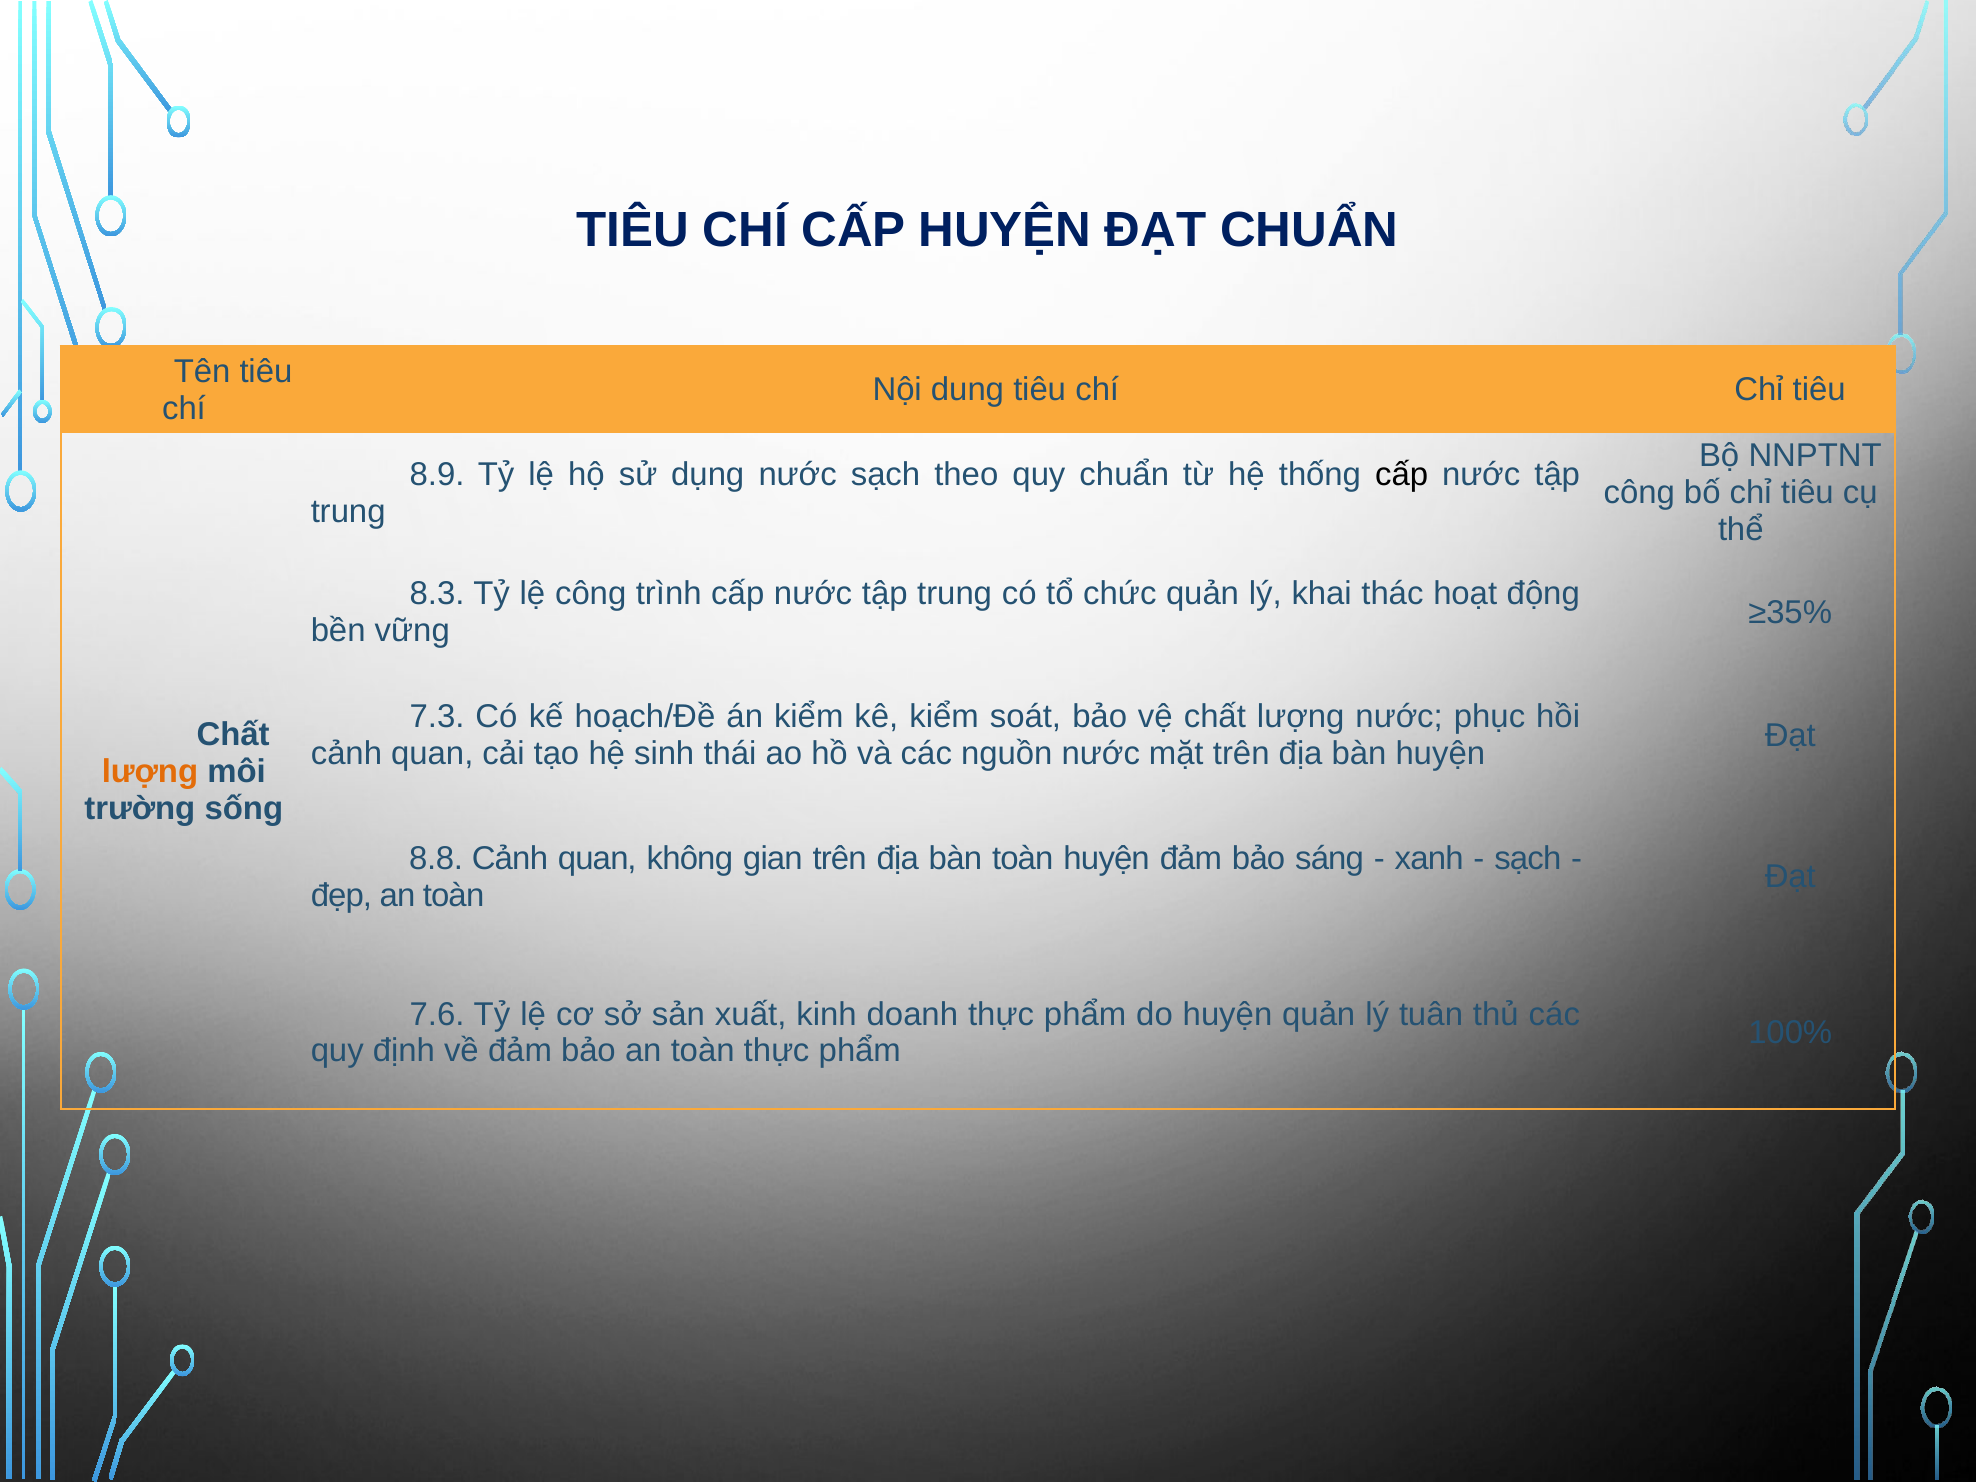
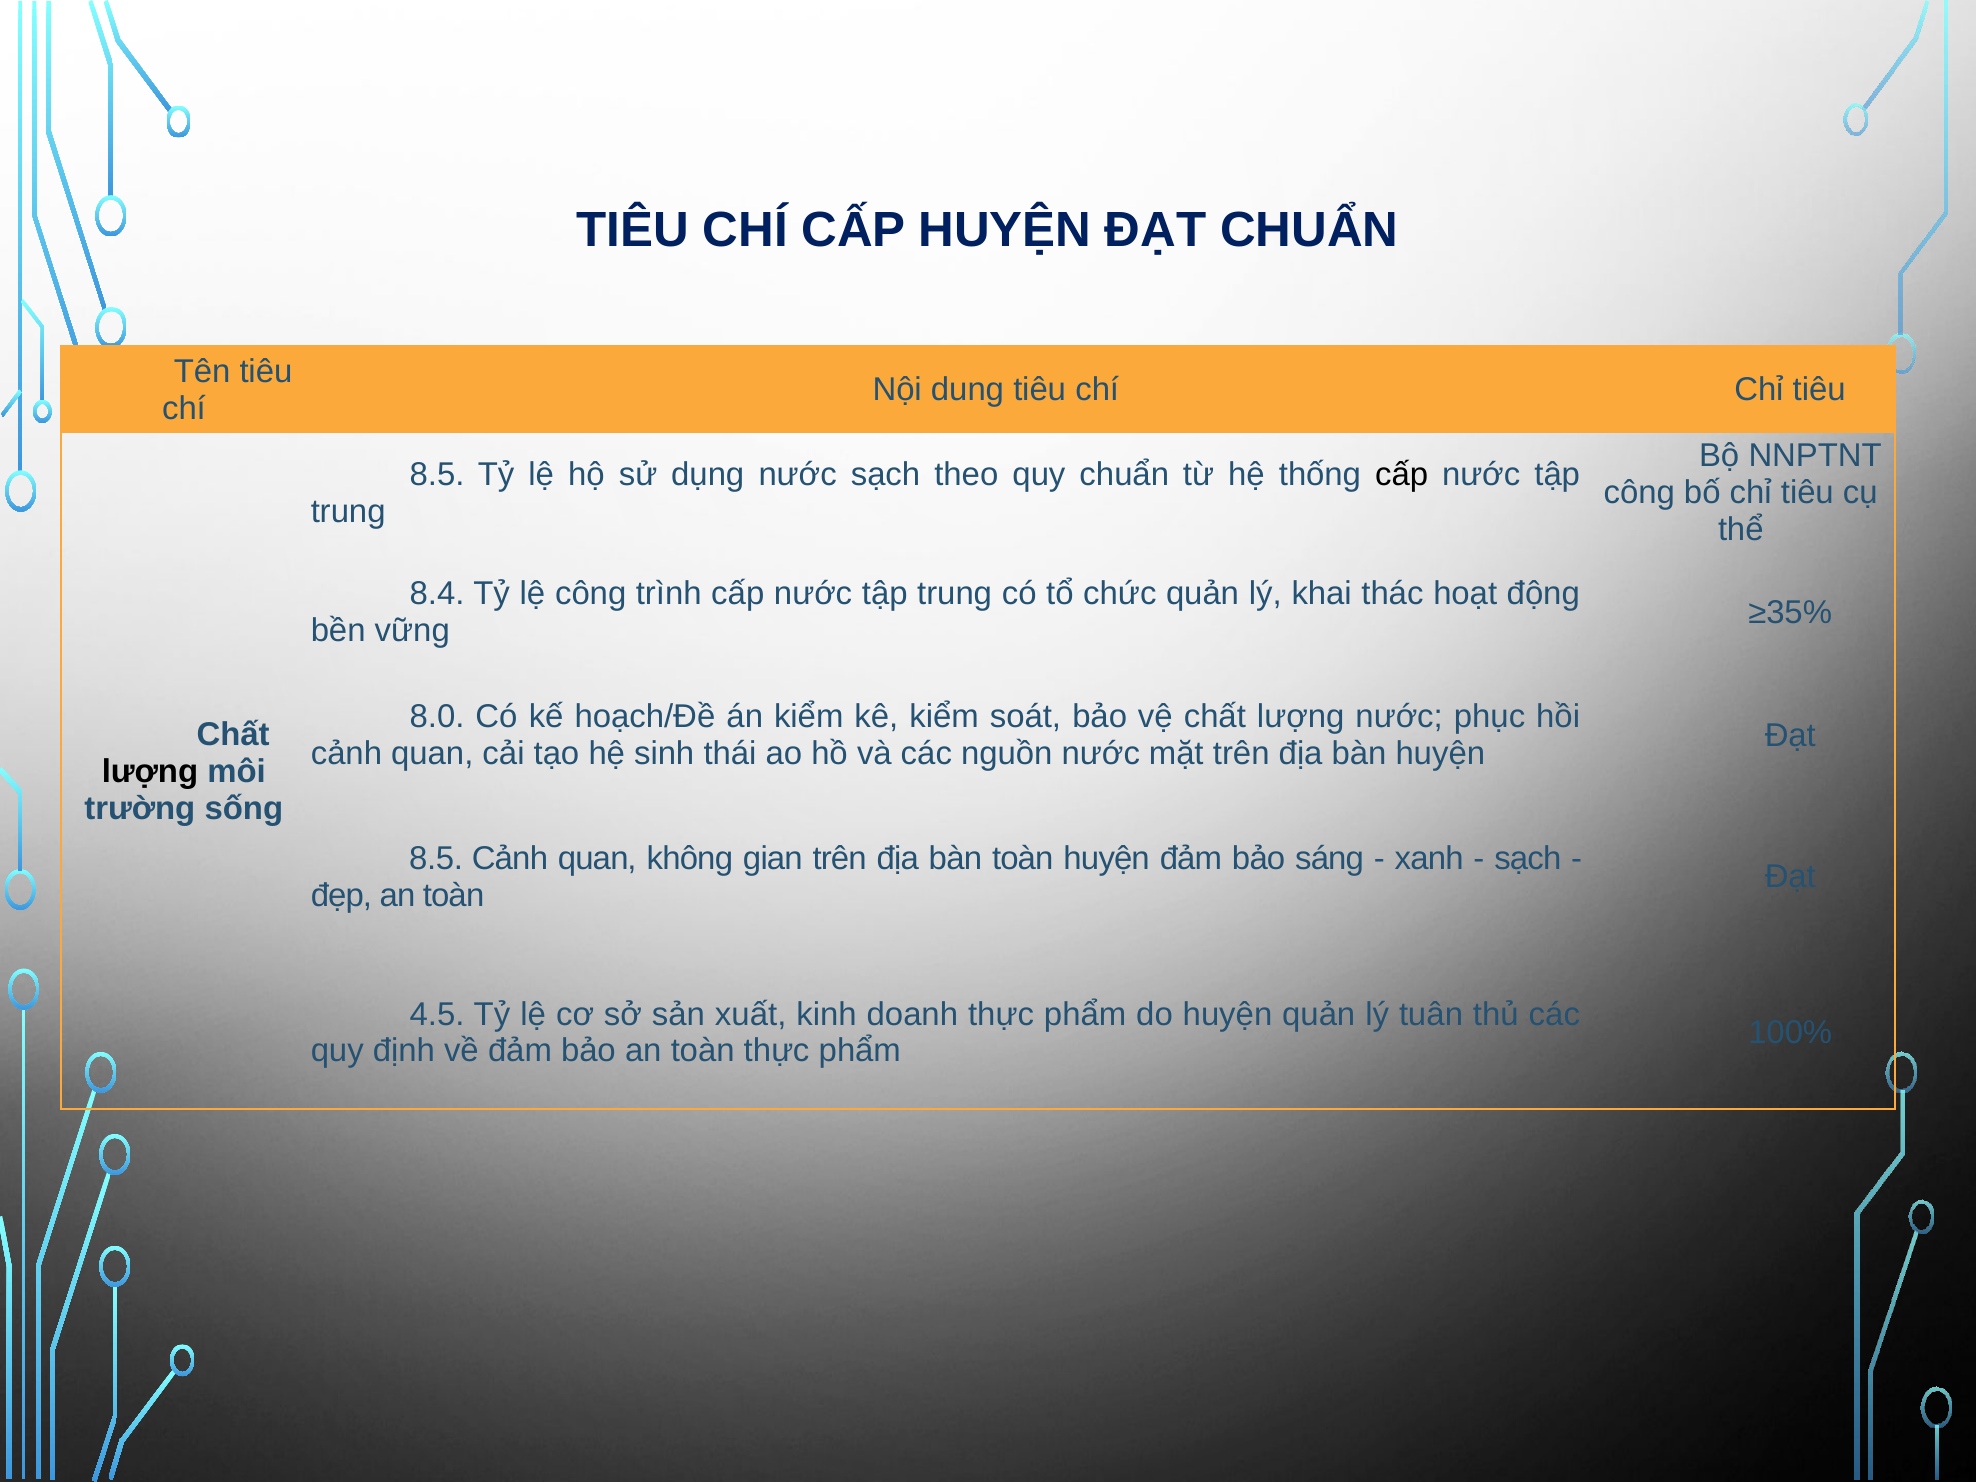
8.9: 8.9 -> 8.5 (437, 474)
8.3: 8.3 -> 8.4 (437, 594)
7.3: 7.3 -> 8.0 (437, 717)
lượng colour: orange -> black (150, 771)
8.8: 8.8 -> 8.5 (436, 859)
7.6: 7.6 -> 4.5 (437, 1014)
